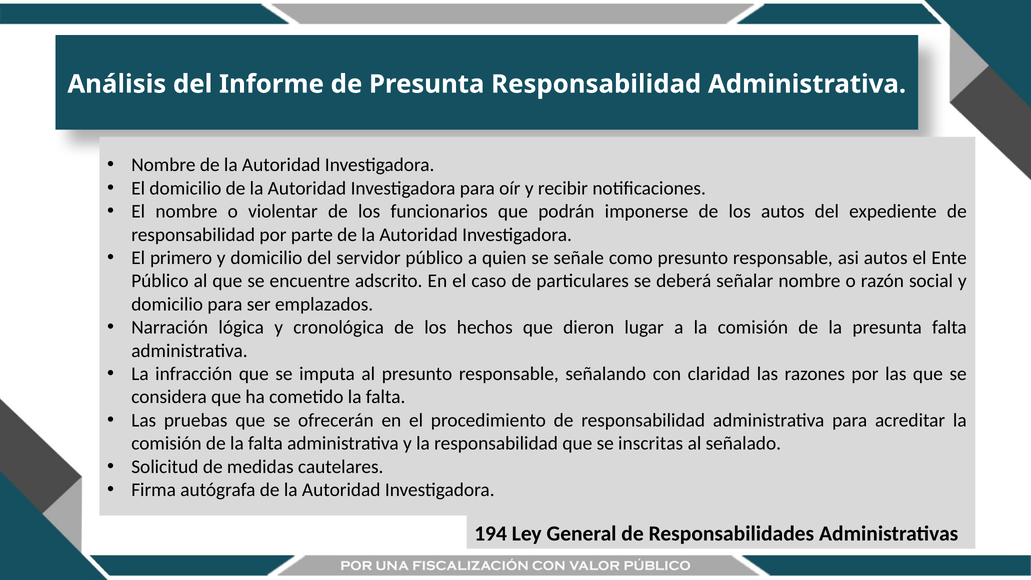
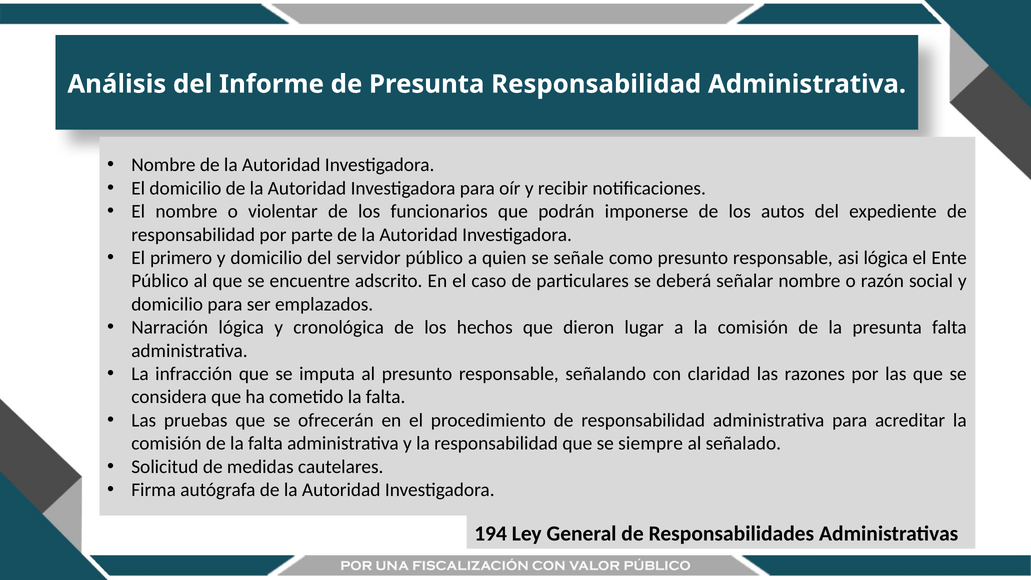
asi autos: autos -> lógica (886, 258)
inscritas: inscritas -> siempre (651, 443)
